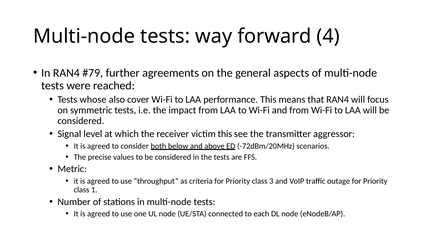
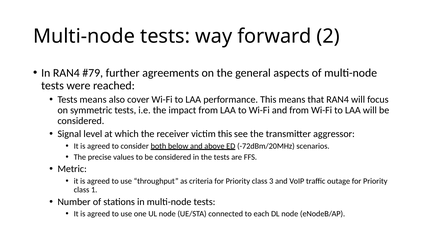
4: 4 -> 2 (328, 36)
Tests whose: whose -> means (93, 100)
